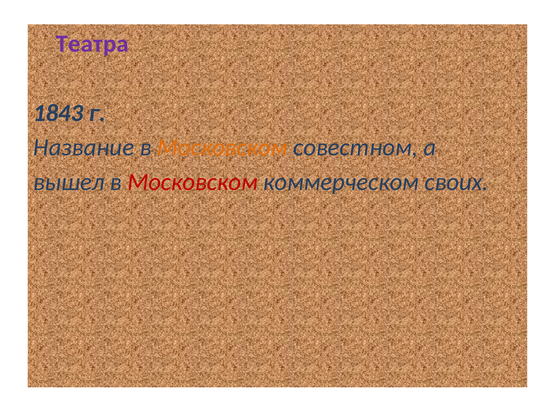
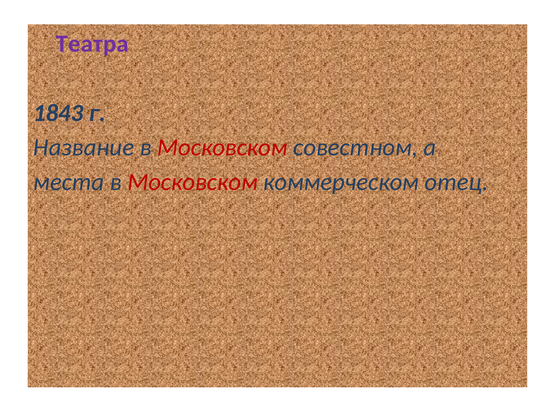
Московском colour: orange -> red (222, 147)
вышел: вышел -> места (69, 182)
своих: своих -> отец (456, 182)
